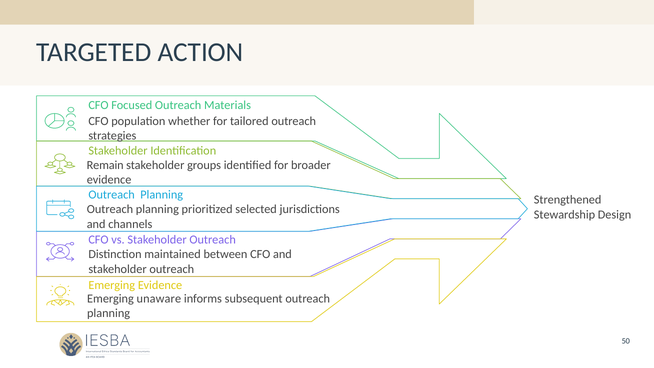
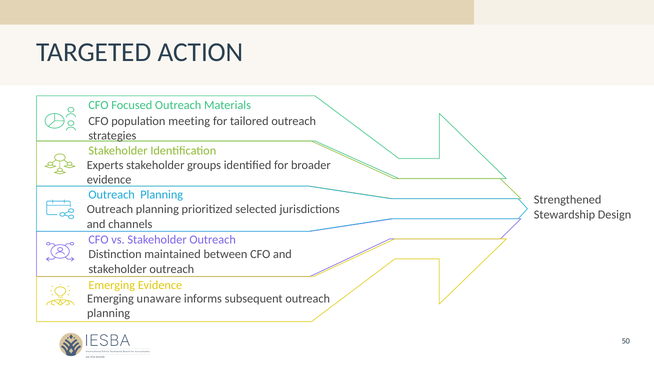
whether: whether -> meeting (189, 121)
Remain: Remain -> Experts (105, 165)
